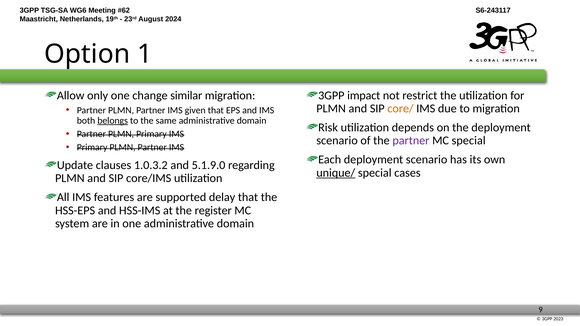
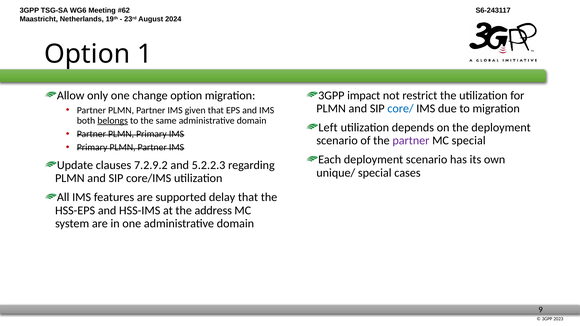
change similar: similar -> option (186, 95)
core/ colour: orange -> blue (401, 109)
Risk: Risk -> Left (328, 128)
1.0.3.2: 1.0.3.2 -> 7.2.9.2 (151, 165)
5.1.9.0: 5.1.9.0 -> 5.2.2.3 (209, 165)
unique/ underline: present -> none (336, 173)
register: register -> address (213, 211)
